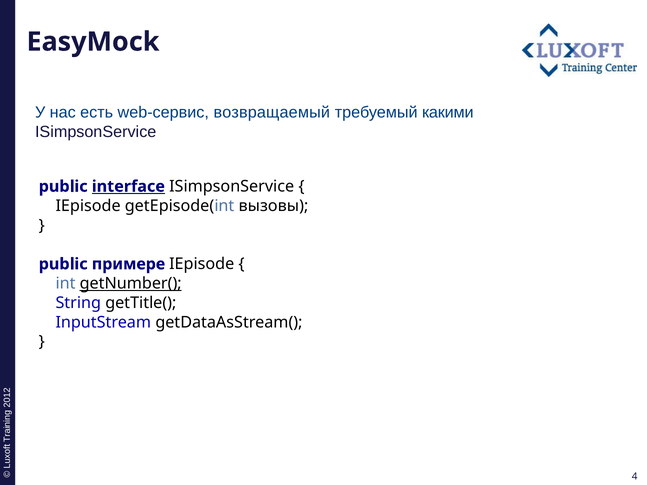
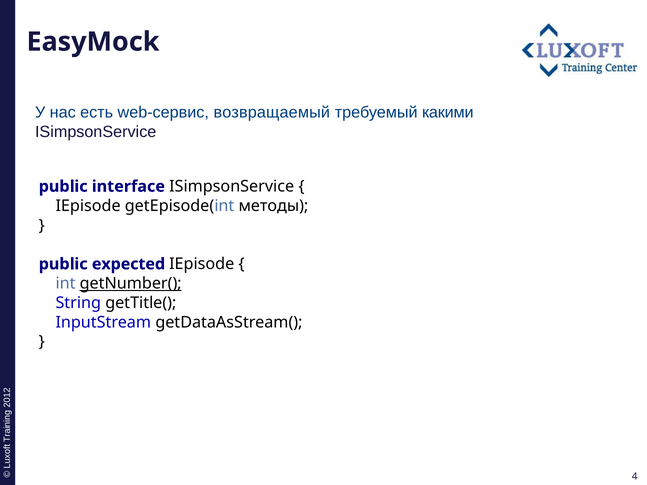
interface underline: present -> none (128, 187)
вызовы: вызовы -> методы (273, 206)
примере: примере -> expected (128, 264)
